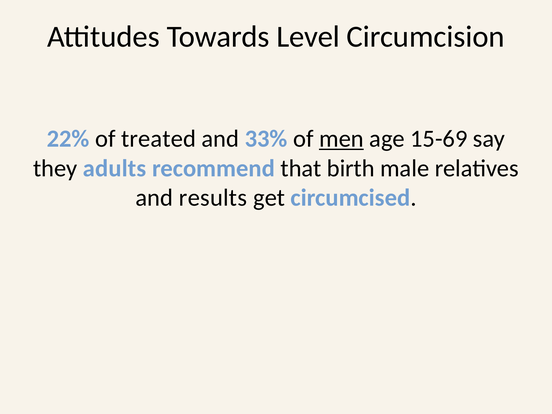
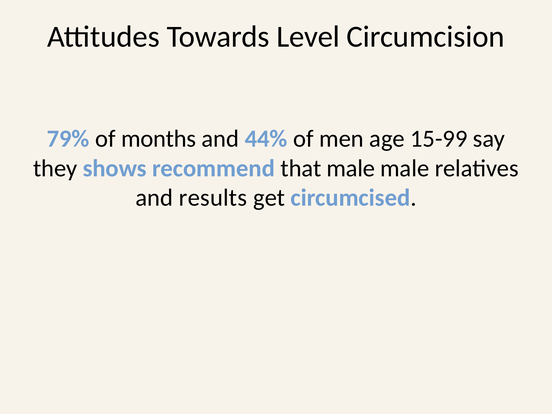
22%: 22% -> 79% (68, 139)
treated: treated -> months (159, 139)
33%: 33% -> 44% (266, 139)
men underline: present -> none (341, 139)
15-69: 15-69 -> 15-99 (439, 139)
adults: adults -> shows (115, 168)
that birth: birth -> male (351, 168)
